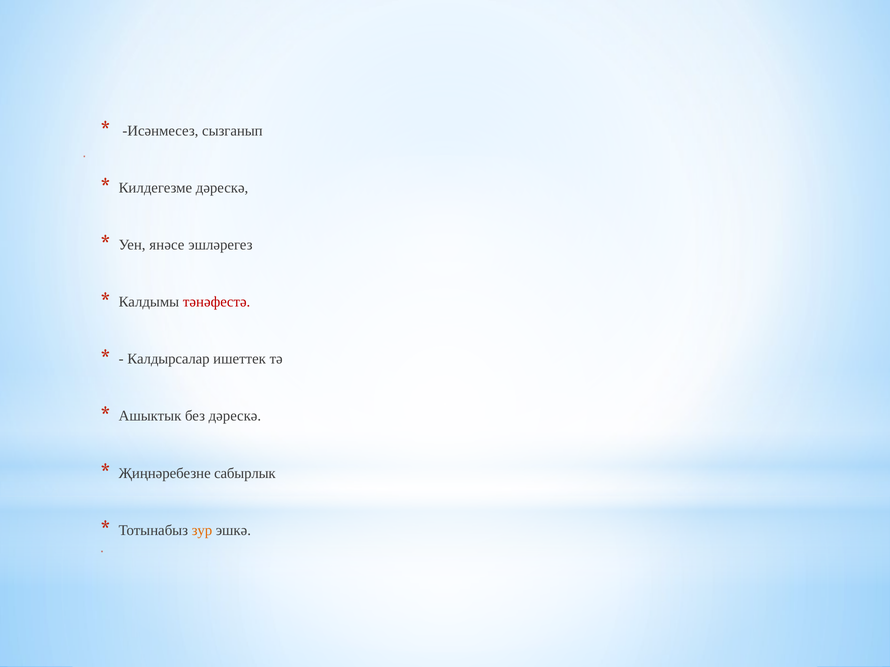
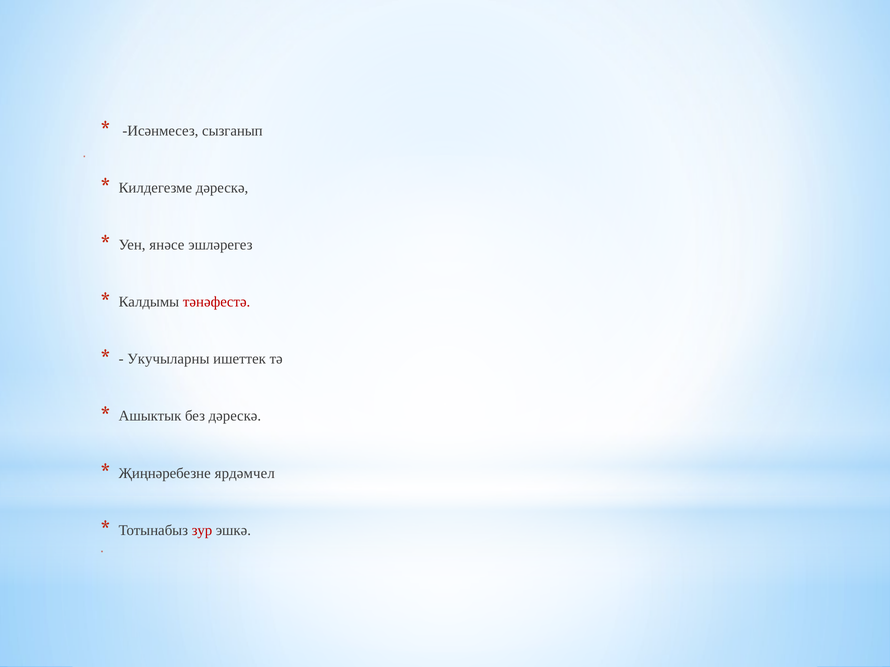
Калдырсалар: Калдырсалар -> Укучыларны (168, 359)
сабырлык: сабырлык -> ярдәмчел (245, 474)
зур colour: orange -> red (202, 531)
